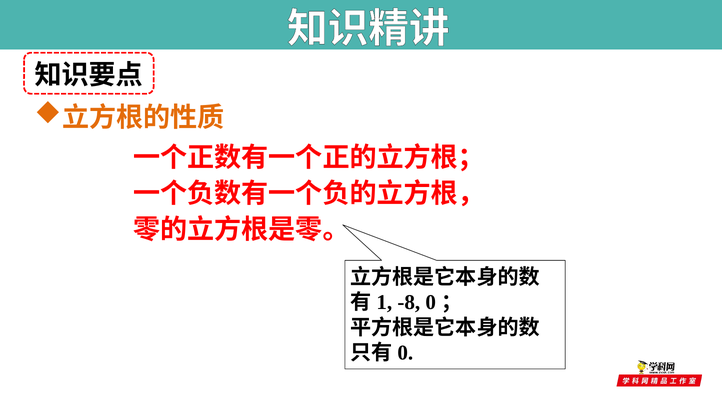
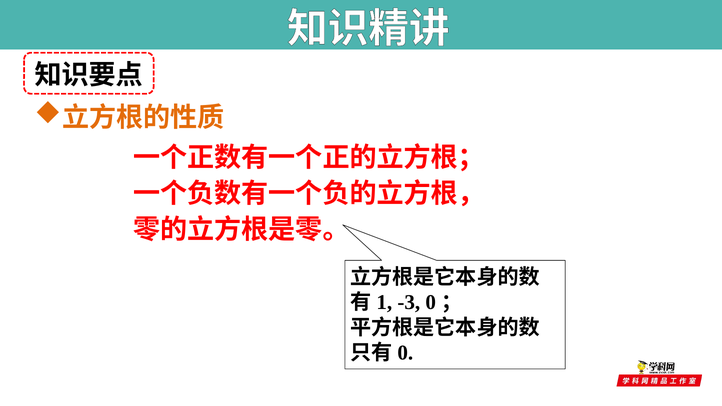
-8: -8 -> -3 (409, 303)
